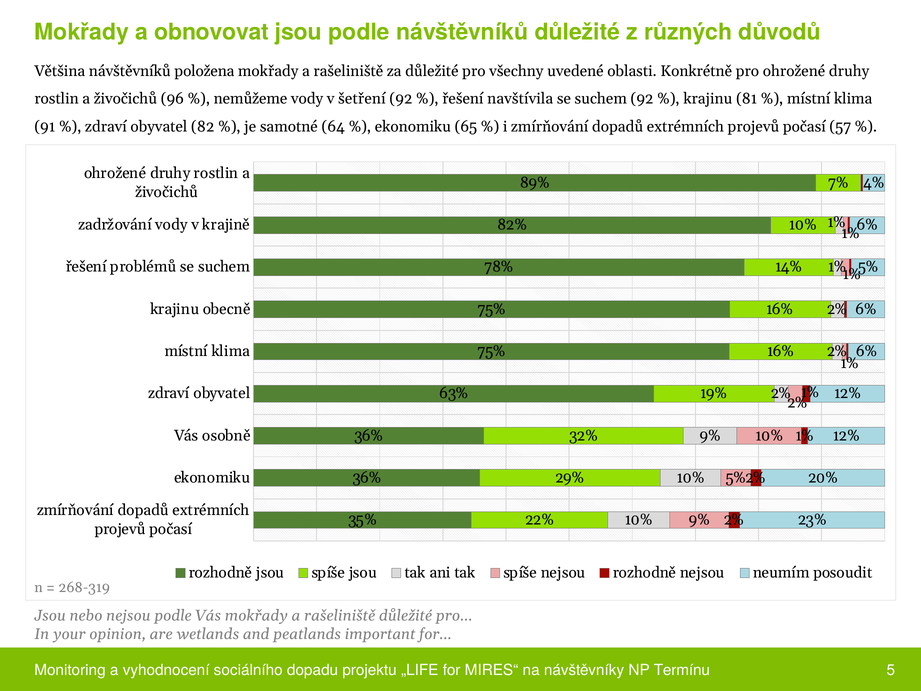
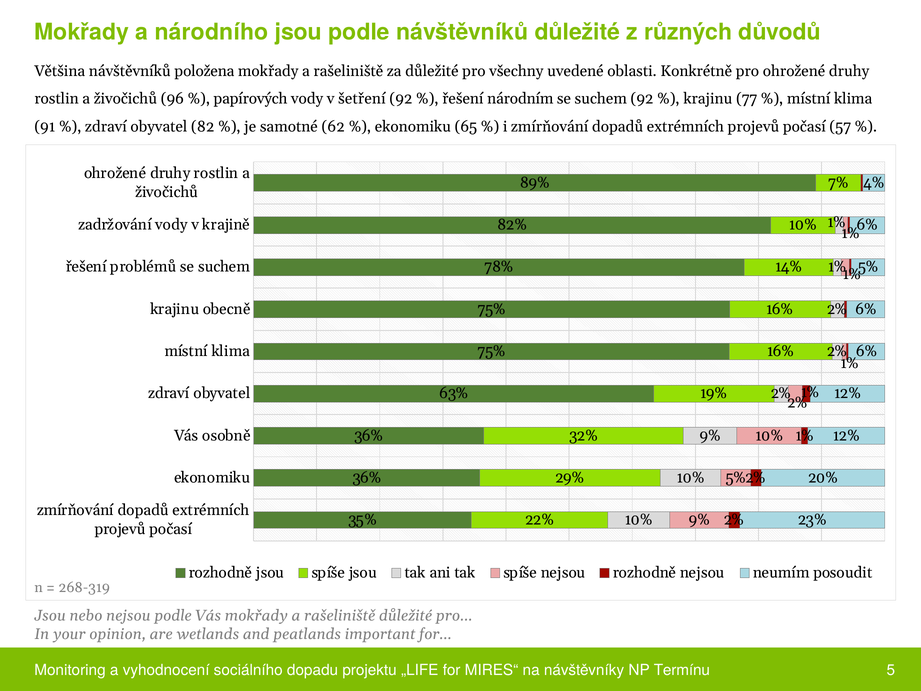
obnovovat: obnovovat -> národního (211, 32)
nemůžeme: nemůžeme -> papírových (251, 99)
navštívila: navštívila -> národním (520, 99)
81: 81 -> 77 (747, 99)
64: 64 -> 62 (333, 127)
